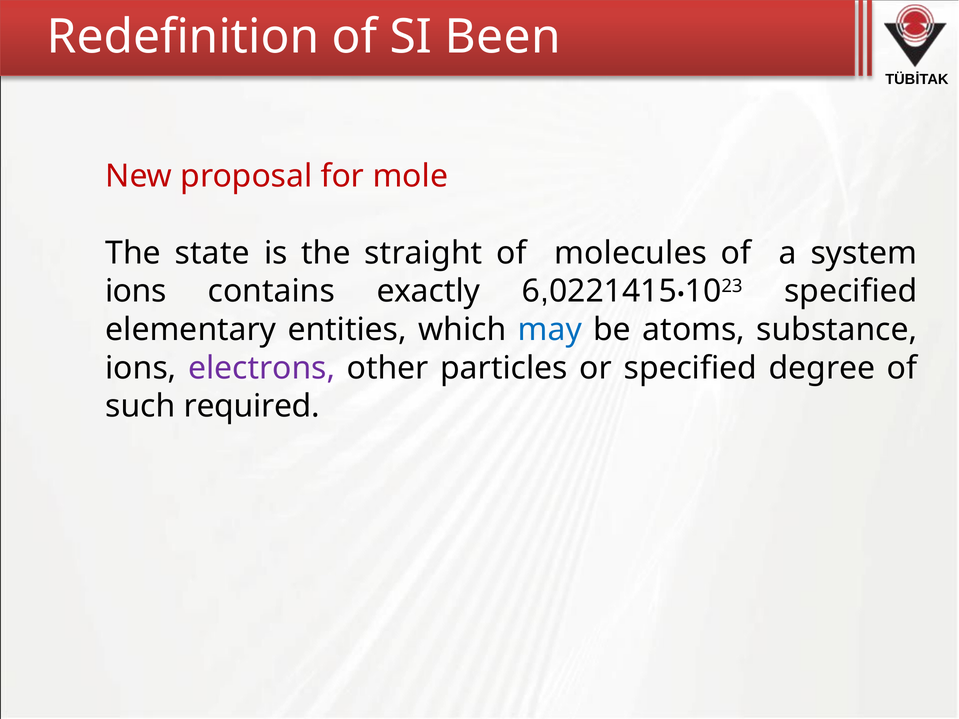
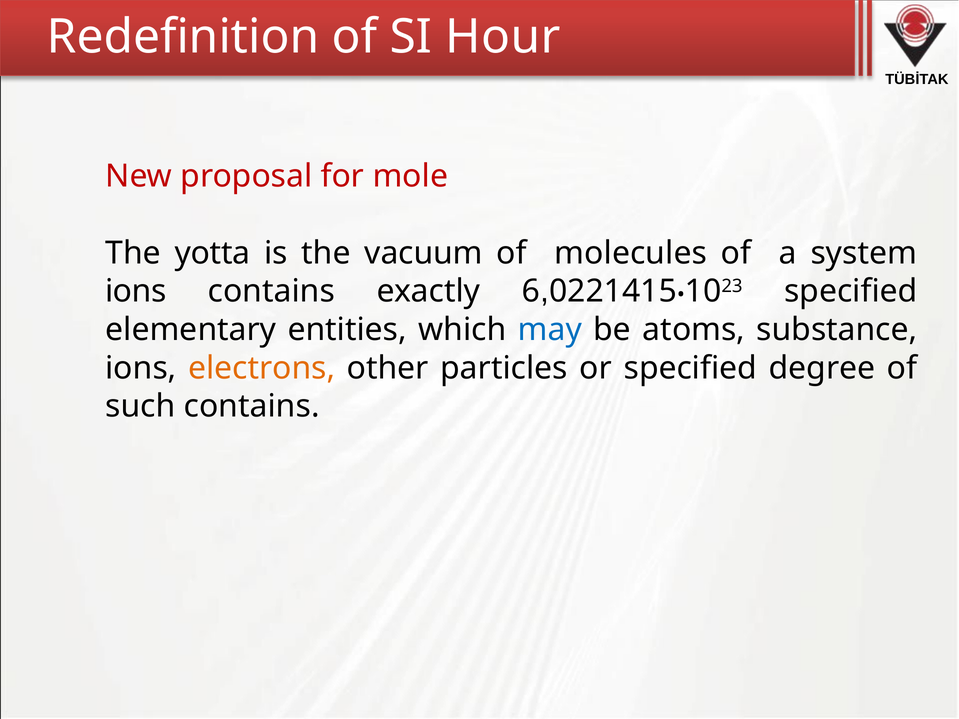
Been: Been -> Hour (503, 37)
state: state -> yotta (212, 253)
straight: straight -> vacuum (424, 253)
electrons colour: purple -> orange (262, 368)
such required: required -> contains (252, 406)
